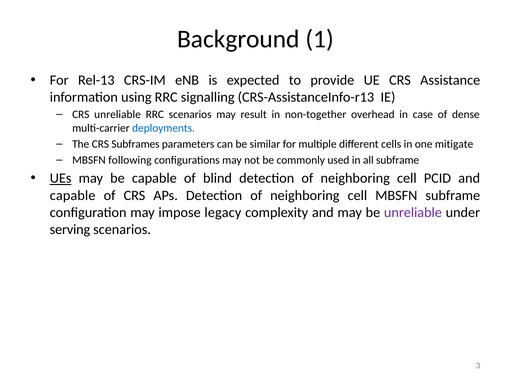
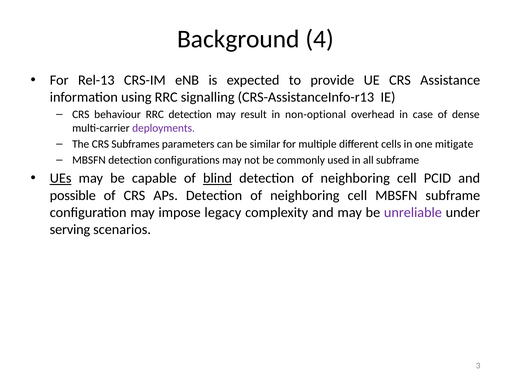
1: 1 -> 4 (320, 39)
CRS unreliable: unreliable -> behaviour (118, 115)
RRC scenarios: scenarios -> detection (190, 115)
non-together: non-together -> non-optional (316, 115)
deployments colour: blue -> purple (164, 128)
MBSFN following: following -> detection (130, 160)
blind underline: none -> present (217, 178)
capable: capable -> possible (73, 195)
